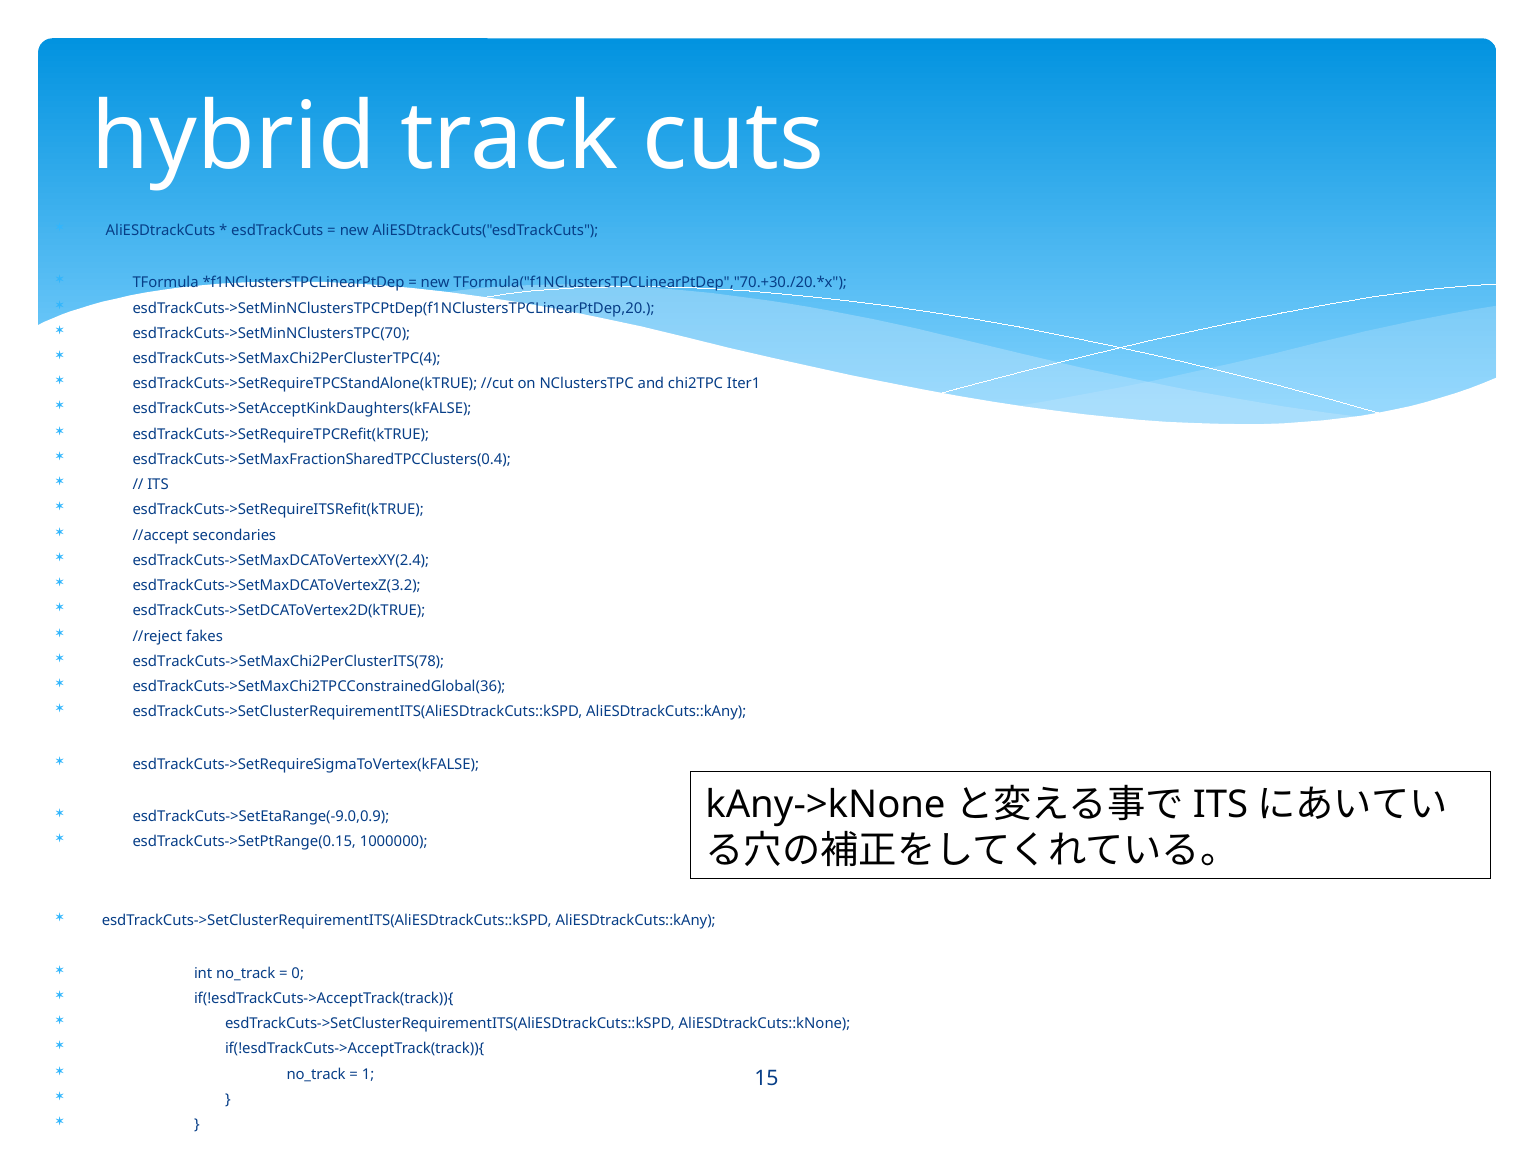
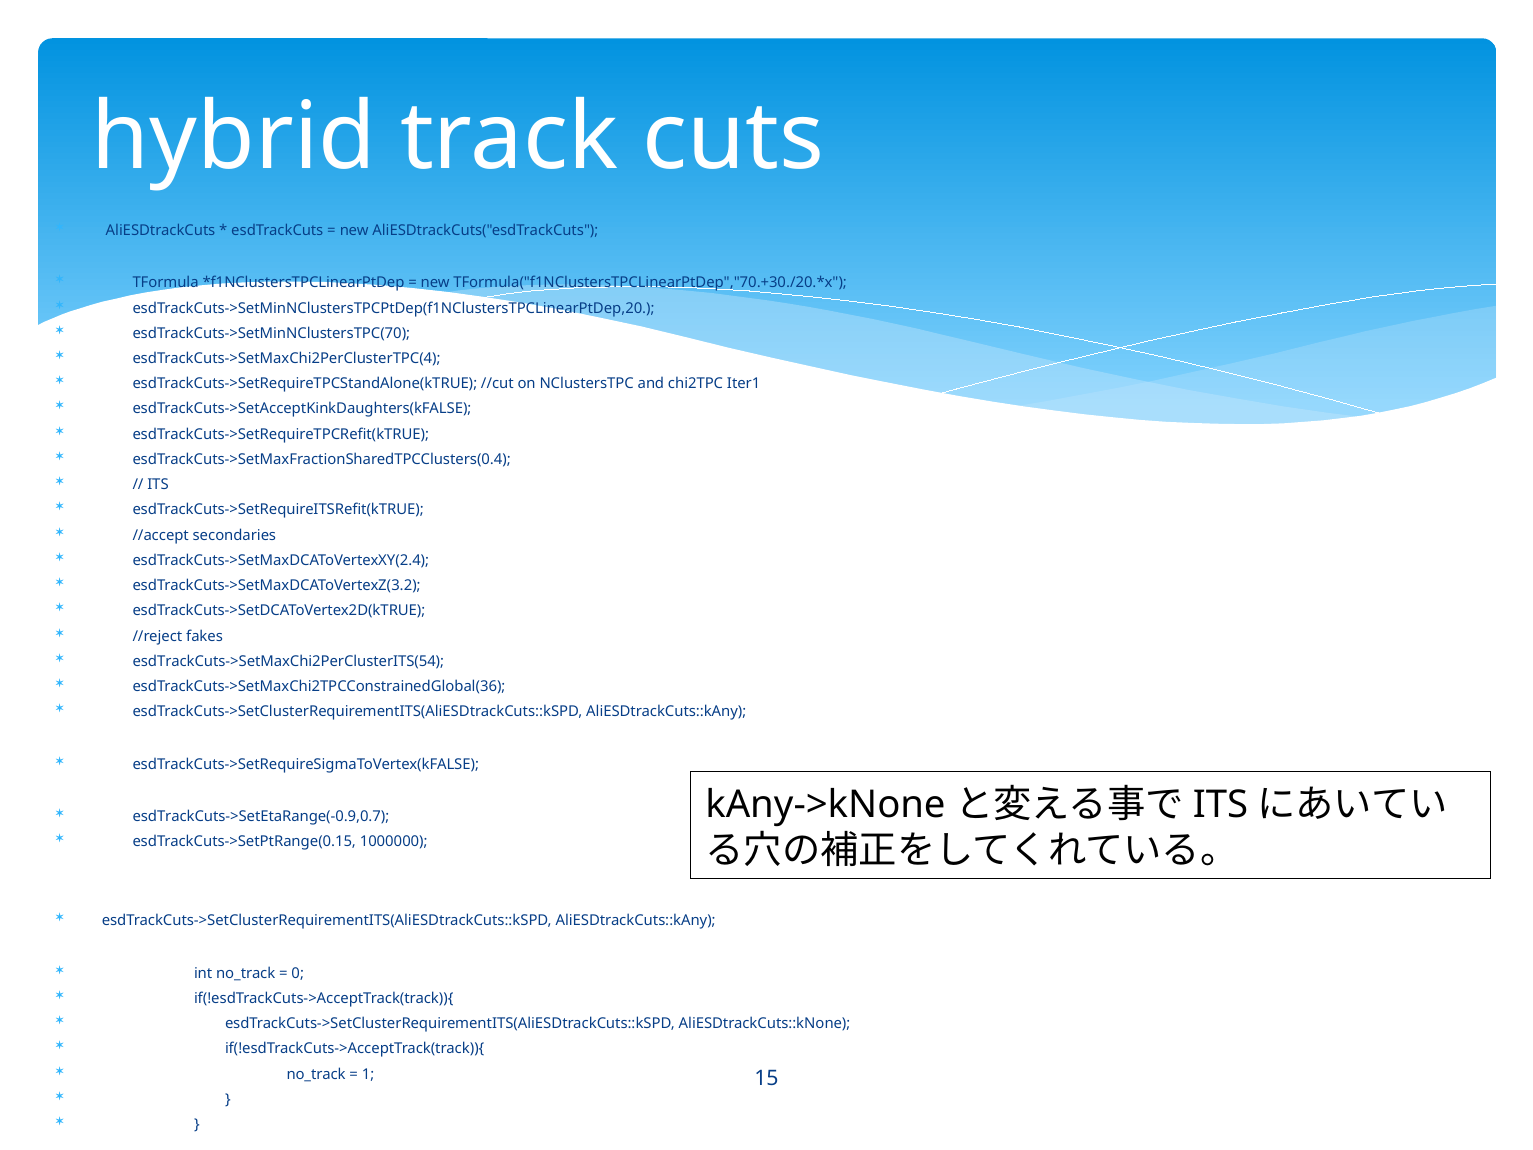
esdTrackCuts->SetMaxChi2PerClusterITS(78: esdTrackCuts->SetMaxChi2PerClusterITS(78 -> esdTrackCuts->SetMaxChi2PerClusterITS(54 (288, 661)
esdTrackCuts->SetEtaRange(-9.0,0.9: esdTrackCuts->SetEtaRange(-9.0,0.9 -> esdTrackCuts->SetEtaRange(-0.9,0.7 (261, 816)
